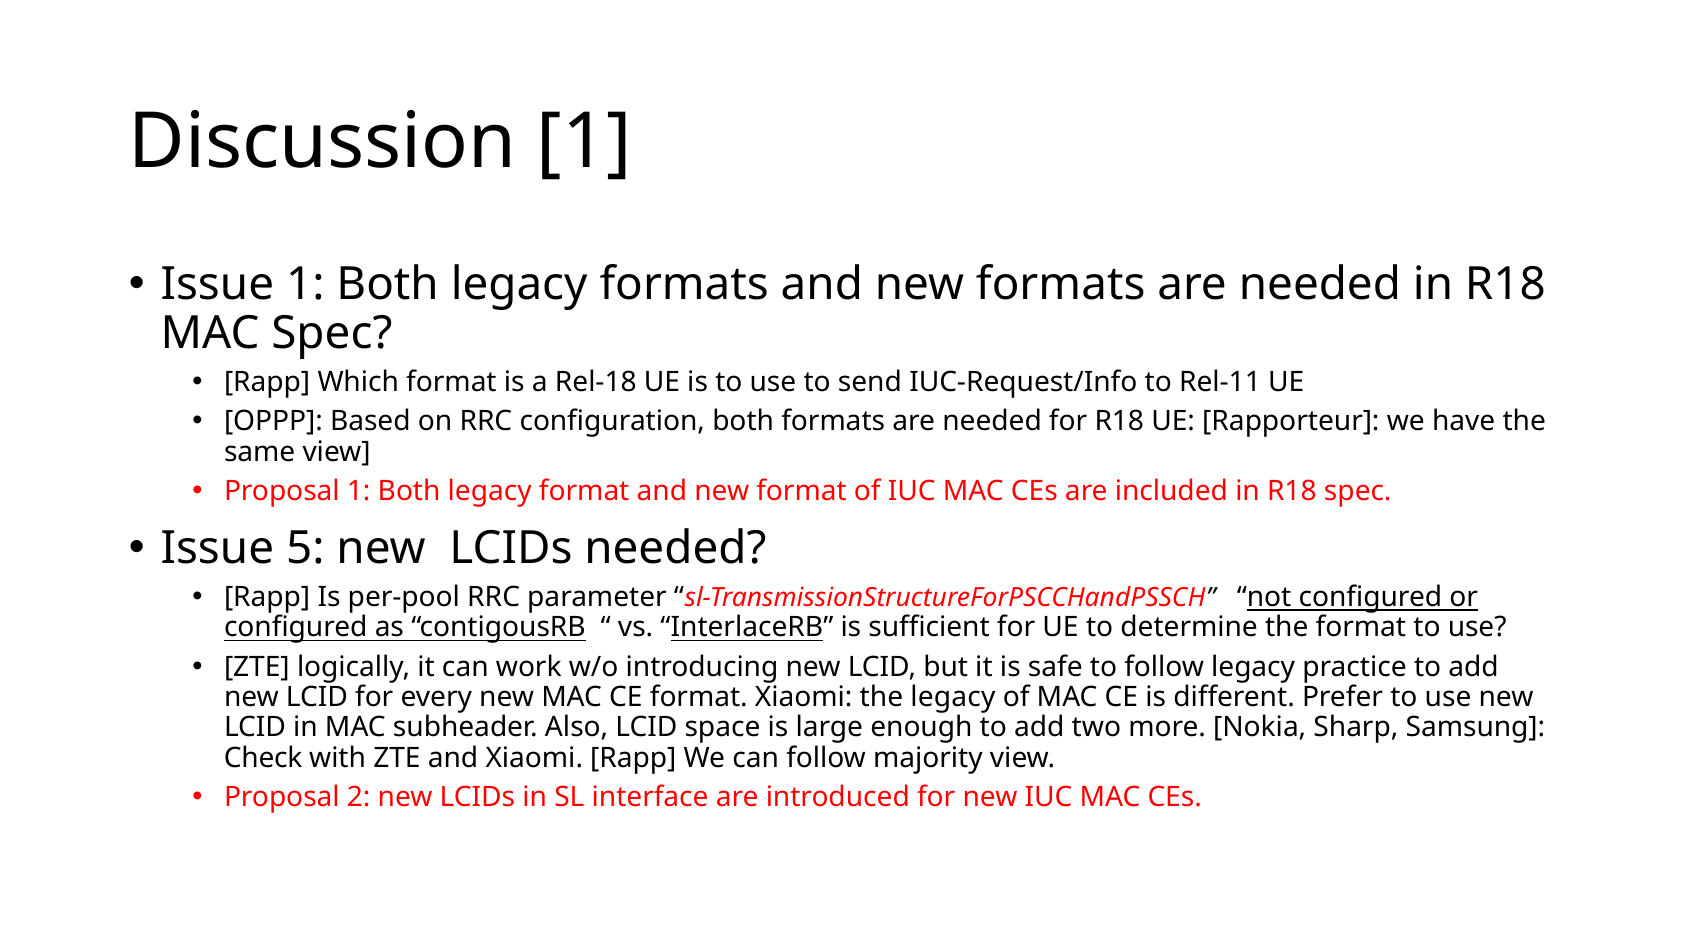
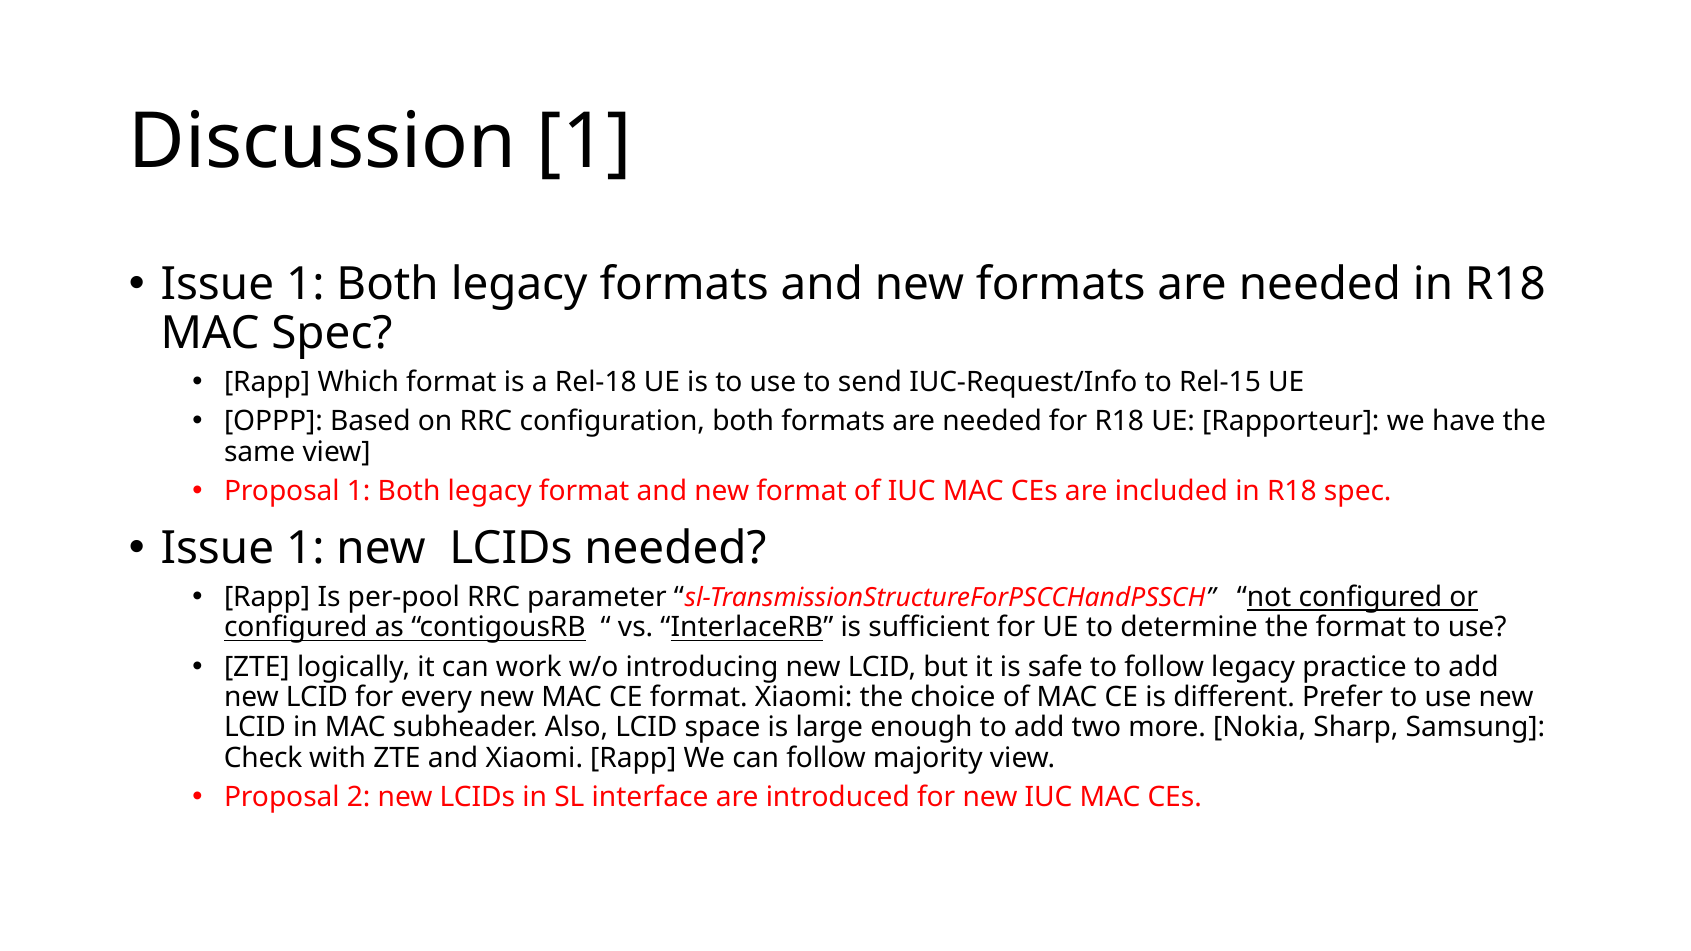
Rel-11: Rel-11 -> Rel-15 (1220, 382)
5: 5 -> 1 (305, 548)
the legacy: legacy -> choice (953, 697)
